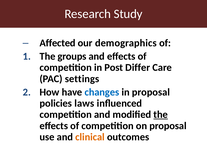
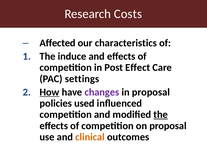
Study: Study -> Costs (128, 14)
demographics: demographics -> characteristics (126, 43)
groups: groups -> induce (72, 56)
Differ: Differ -> Effect (138, 67)
How underline: none -> present (49, 92)
changes colour: blue -> purple (102, 92)
laws: laws -> used (84, 103)
